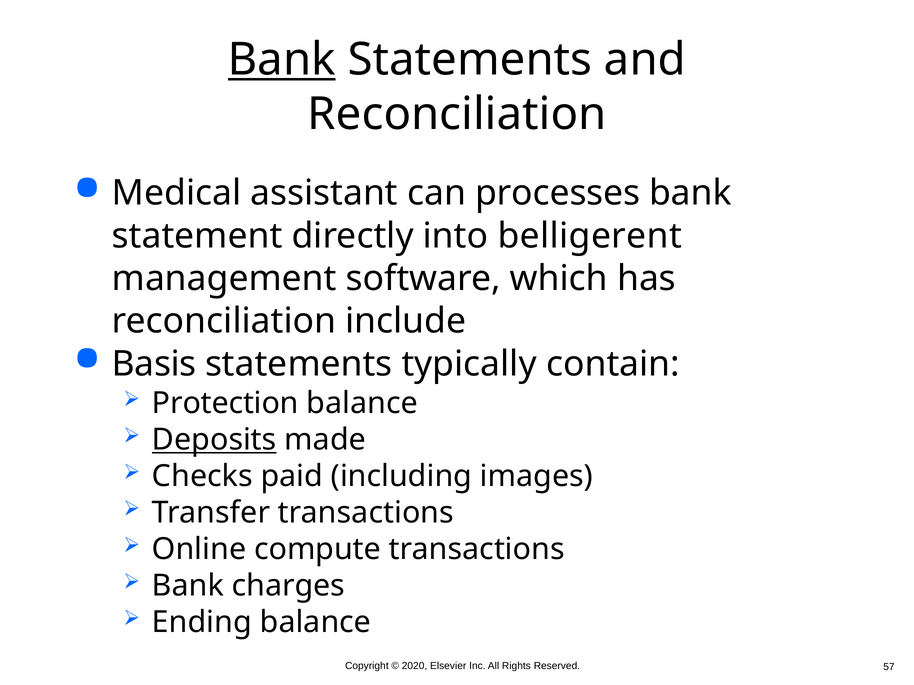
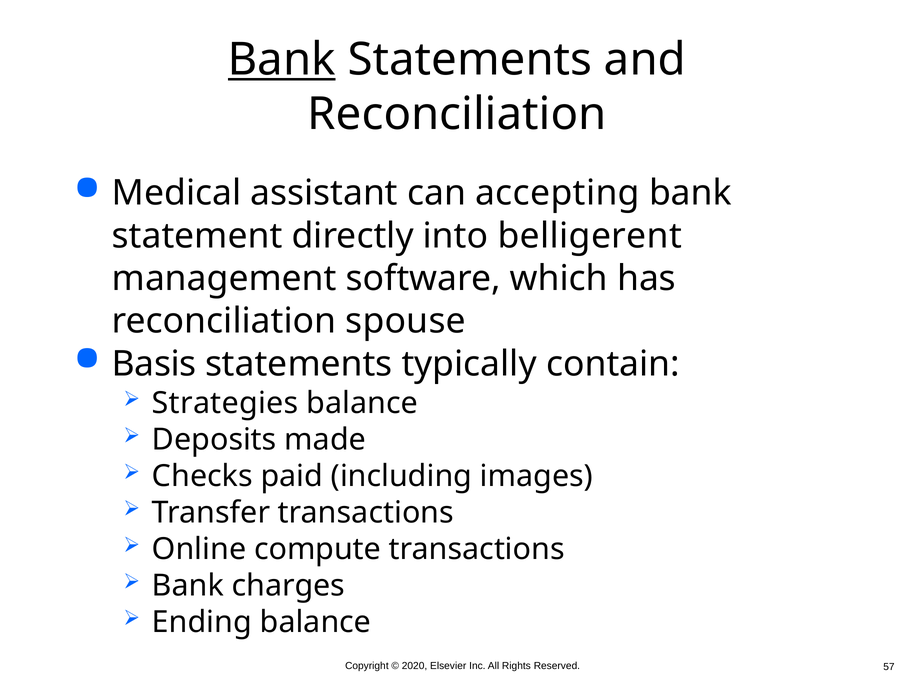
processes: processes -> accepting (557, 193)
include: include -> spouse (406, 321)
Protection: Protection -> Strategies (225, 403)
Deposits underline: present -> none (214, 440)
